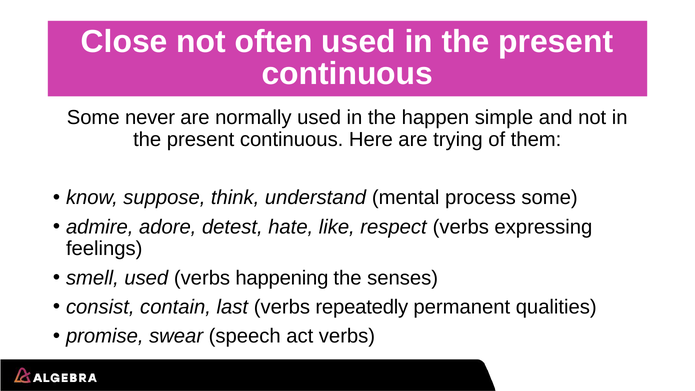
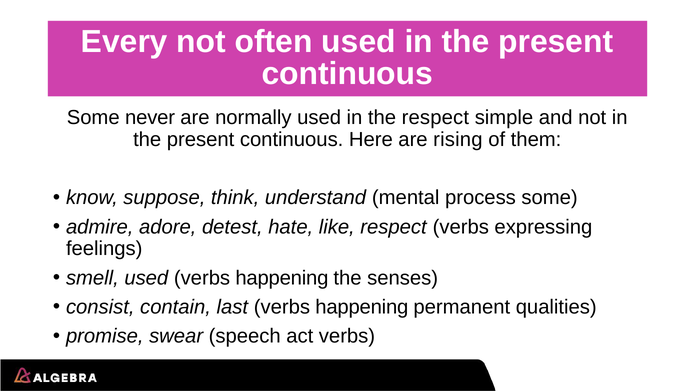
Close: Close -> Every (124, 42)
the happen: happen -> respect (435, 118)
trying: trying -> rising (458, 139)
last verbs repeatedly: repeatedly -> happening (362, 307)
